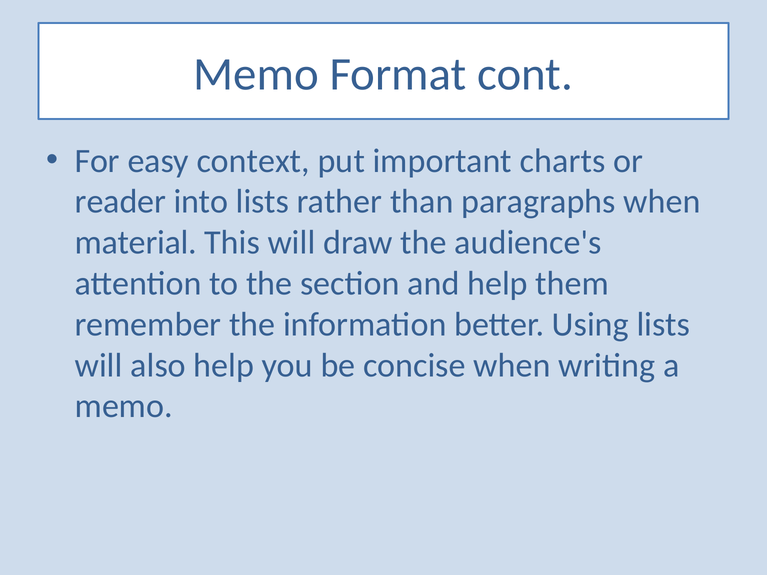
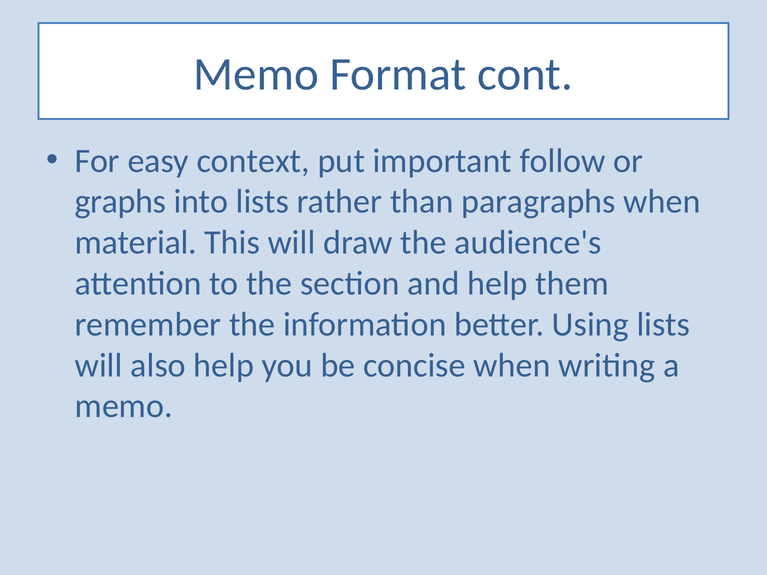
charts: charts -> follow (563, 161)
reader: reader -> graphs (120, 202)
